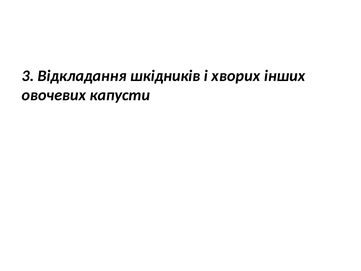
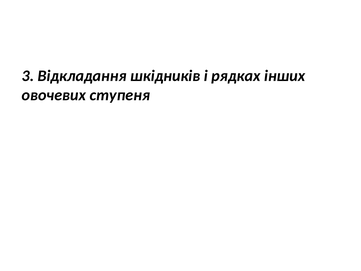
хворих: хворих -> рядках (236, 76)
капусти: капусти -> ступеня (120, 95)
